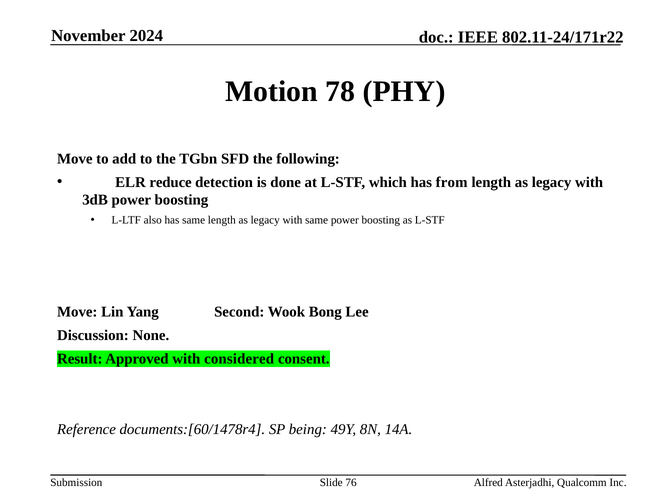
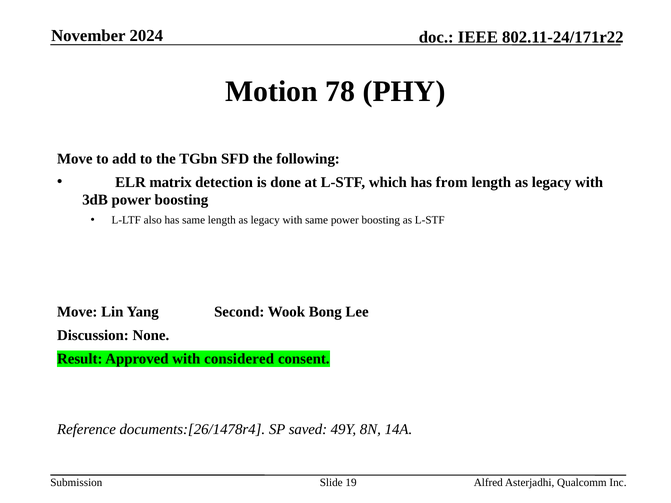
reduce: reduce -> matrix (171, 182)
documents:[60/1478r4: documents:[60/1478r4 -> documents:[26/1478r4 (192, 430)
being: being -> saved (308, 430)
76: 76 -> 19 (351, 483)
